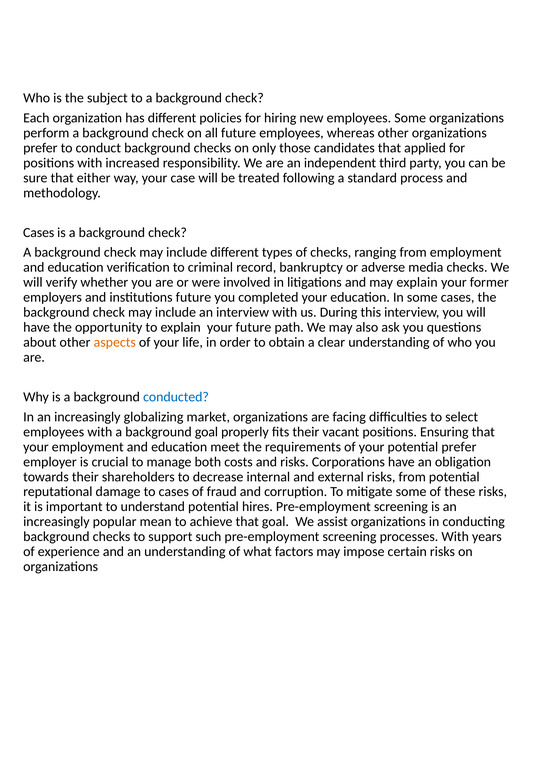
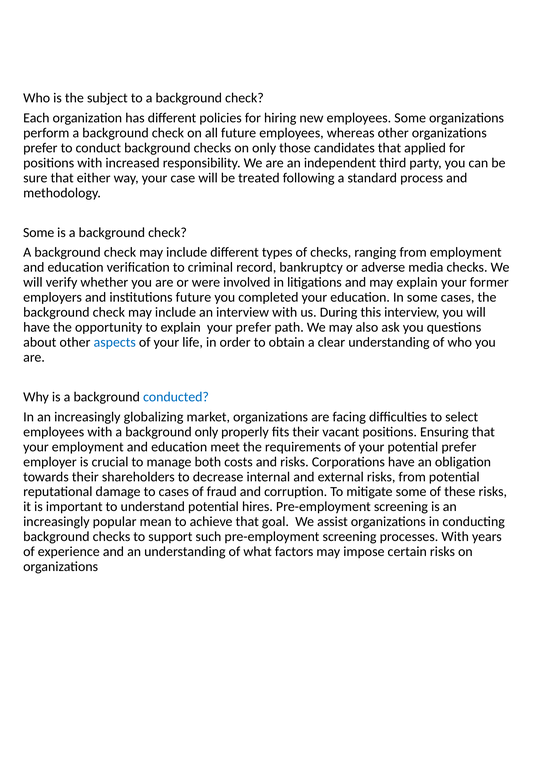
Cases: Cases -> Some (39, 232)
your future: future -> prefer (253, 327)
aspects colour: orange -> blue (115, 342)
background goal: goal -> only (206, 431)
